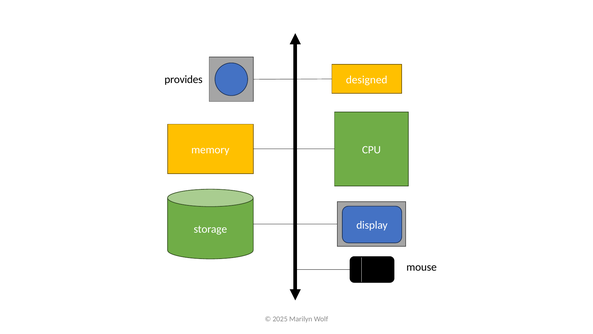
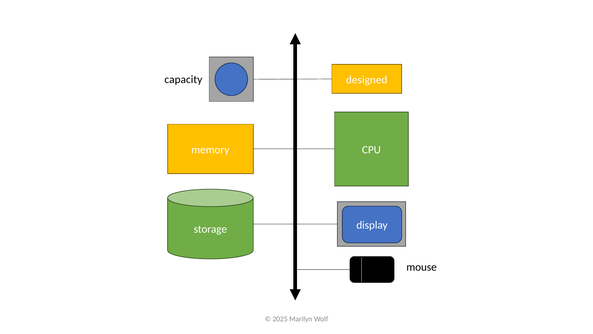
provides: provides -> capacity (183, 79)
